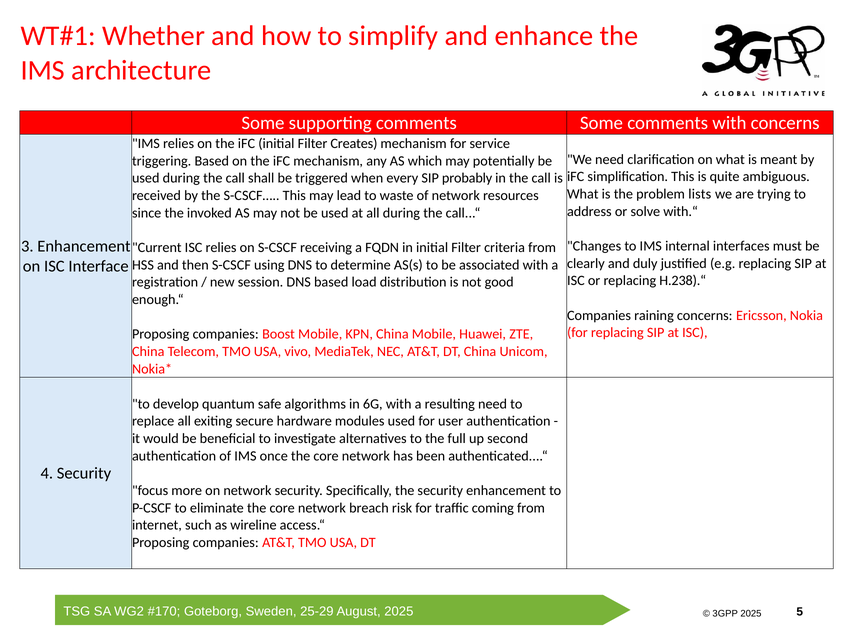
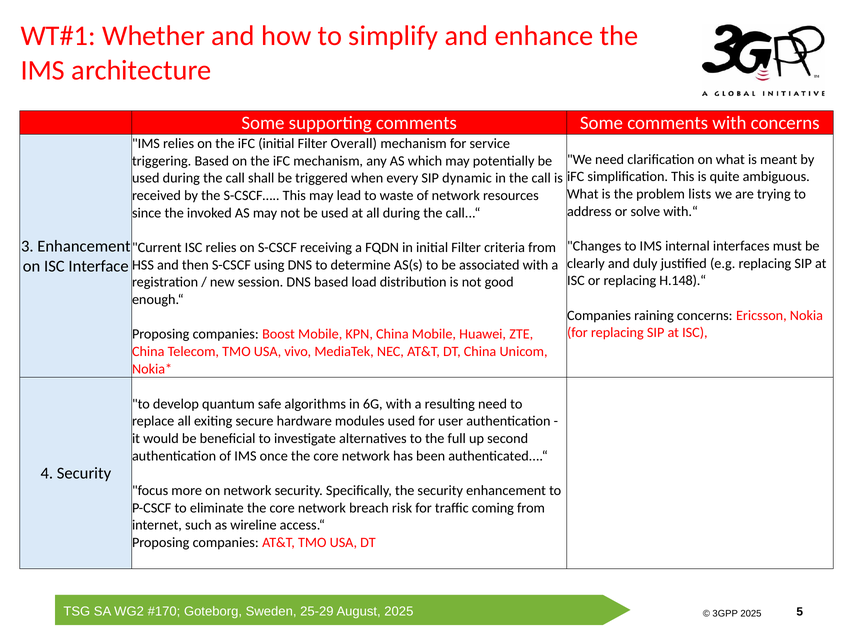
Creates: Creates -> Overall (354, 143)
probably: probably -> dynamic (467, 178)
H.238).“: H.238).“ -> H.148).“ (683, 281)
